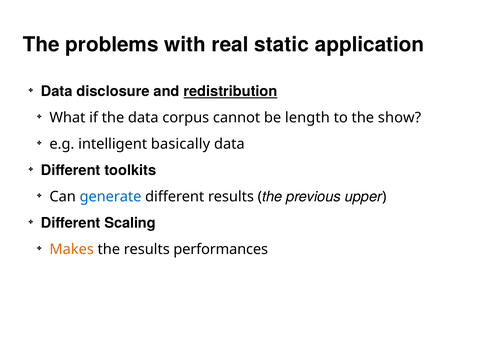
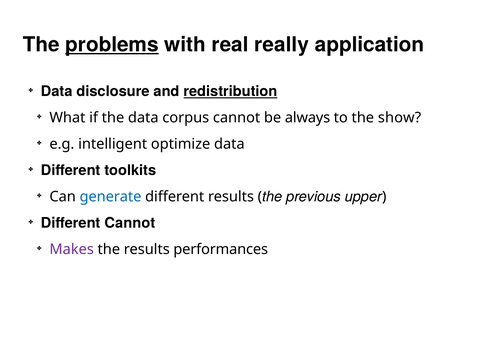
problems underline: none -> present (112, 45)
static: static -> really (282, 45)
length: length -> always (308, 118)
basically: basically -> optimize (181, 144)
Different Scaling: Scaling -> Cannot (130, 223)
Makes colour: orange -> purple (72, 249)
